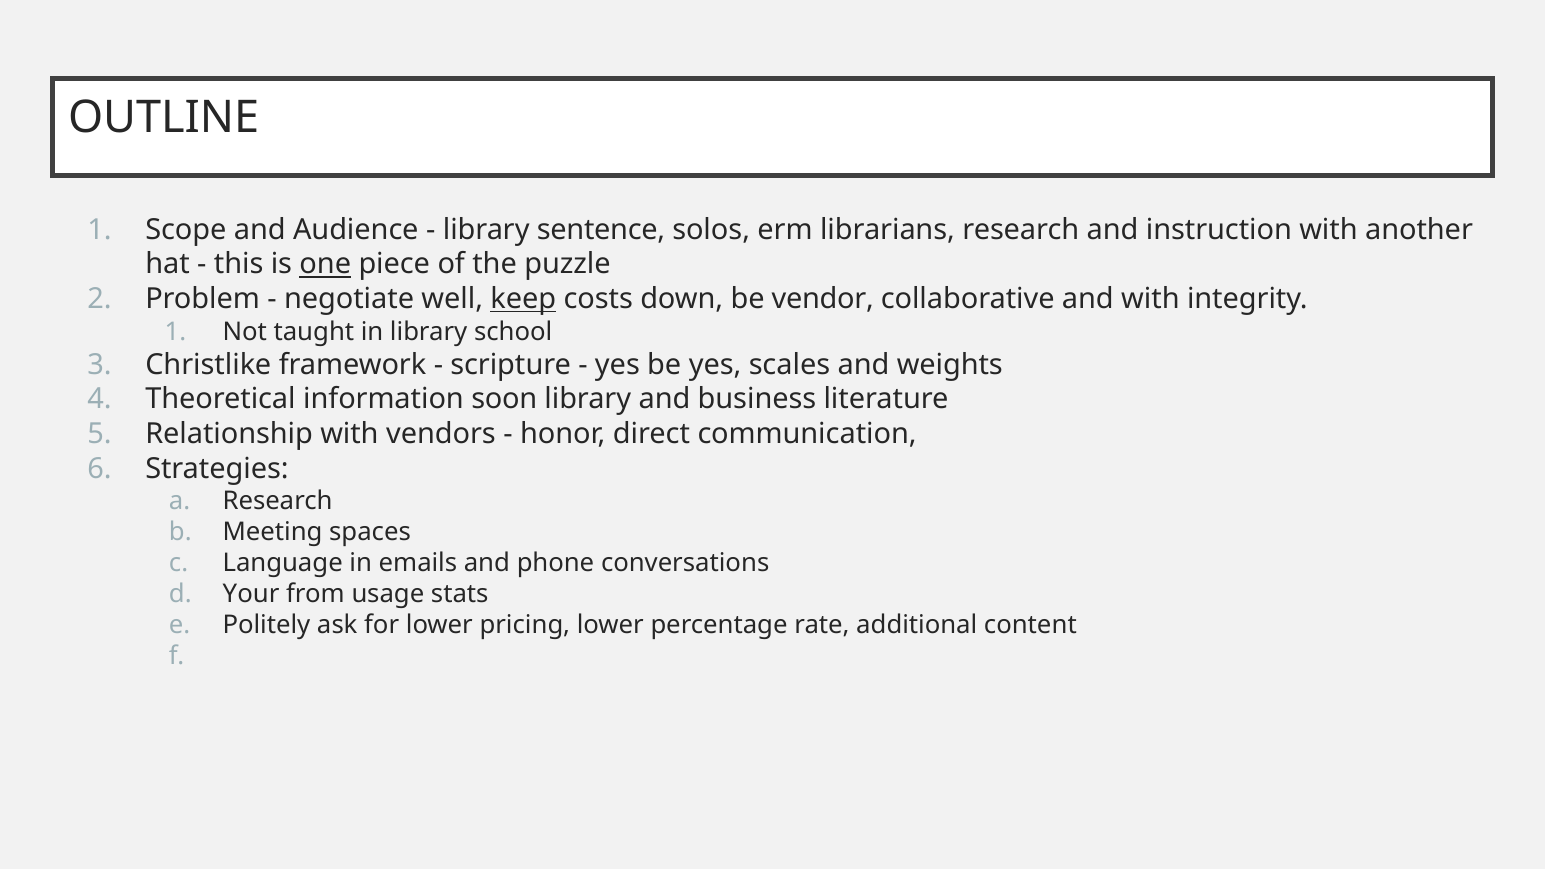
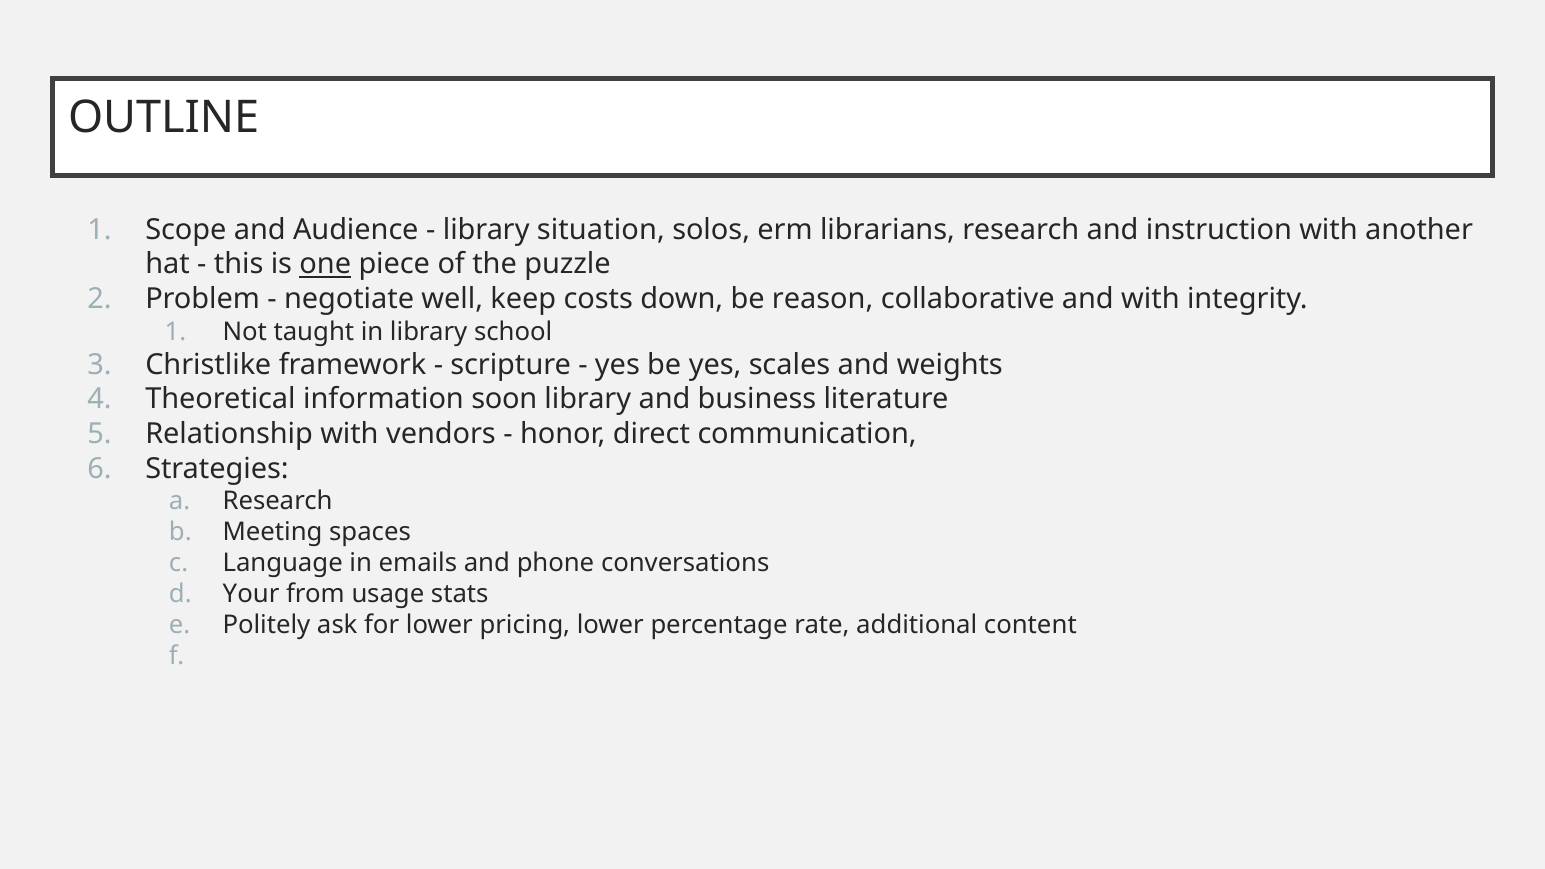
sentence: sentence -> situation (601, 230)
keep underline: present -> none (523, 299)
vendor: vendor -> reason (823, 299)
